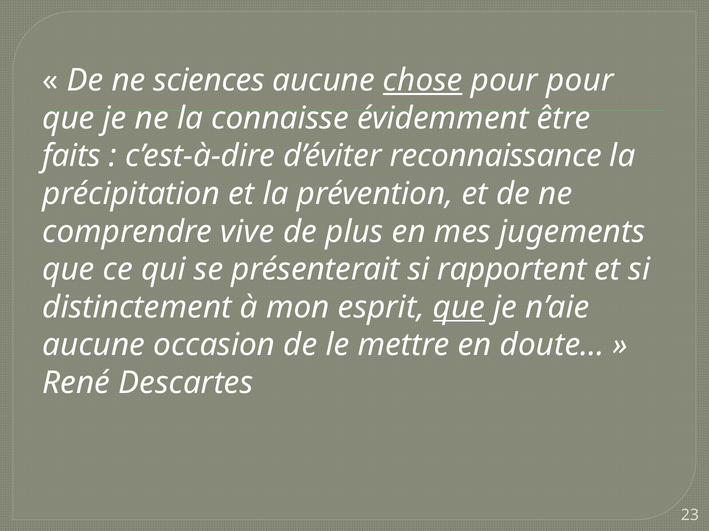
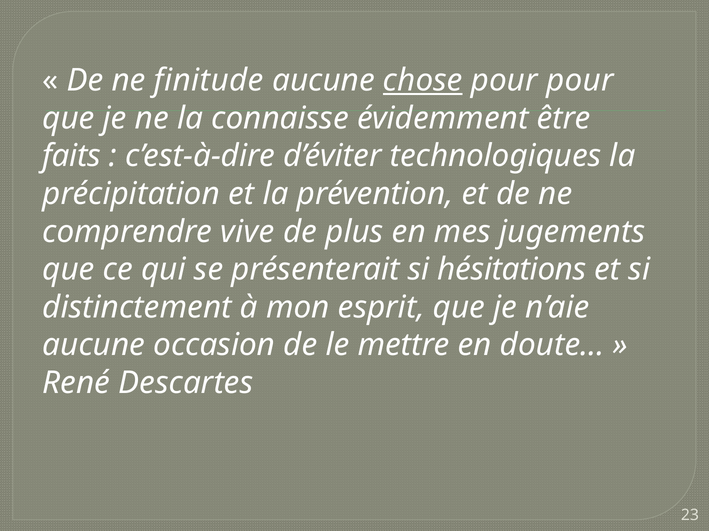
sciences: sciences -> finitude (209, 81)
reconnaissance: reconnaissance -> technologiques (496, 156)
rapportent: rapportent -> hésitations (512, 270)
que underline: present -> none (459, 308)
